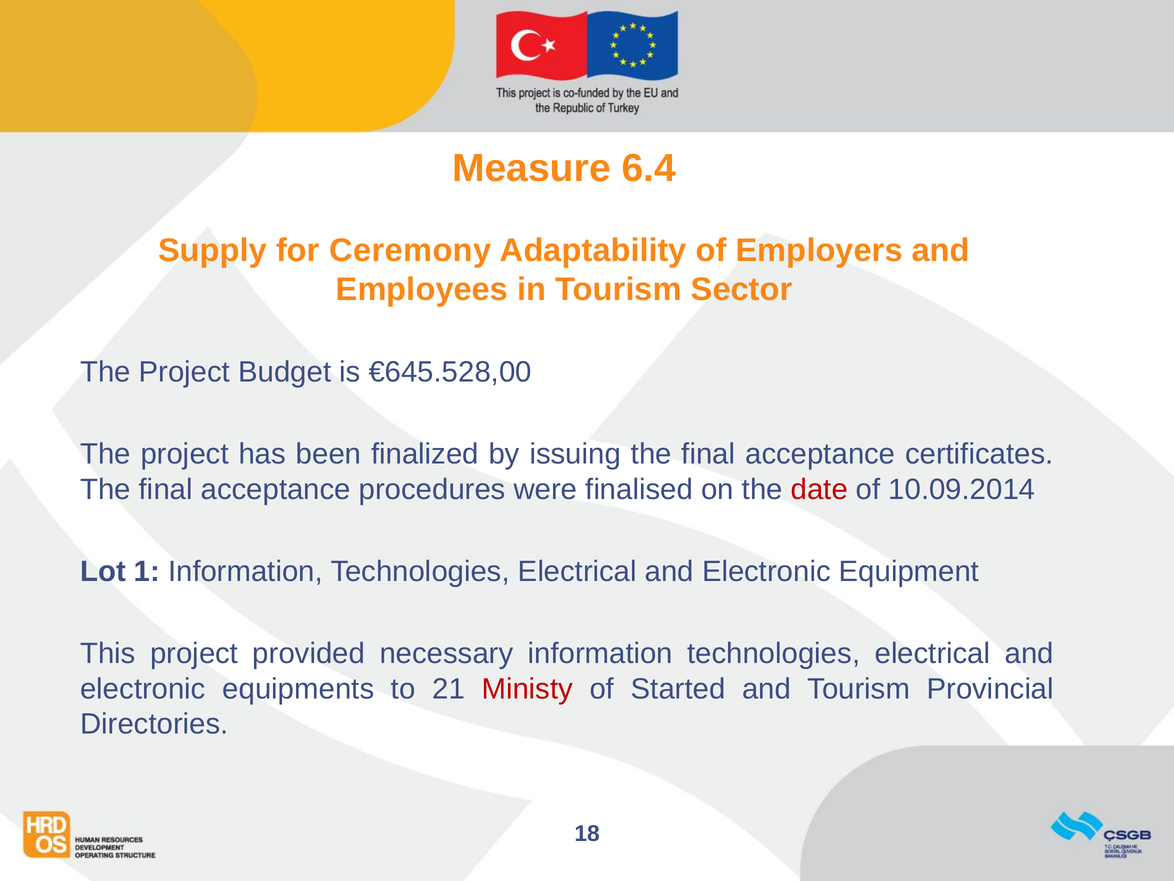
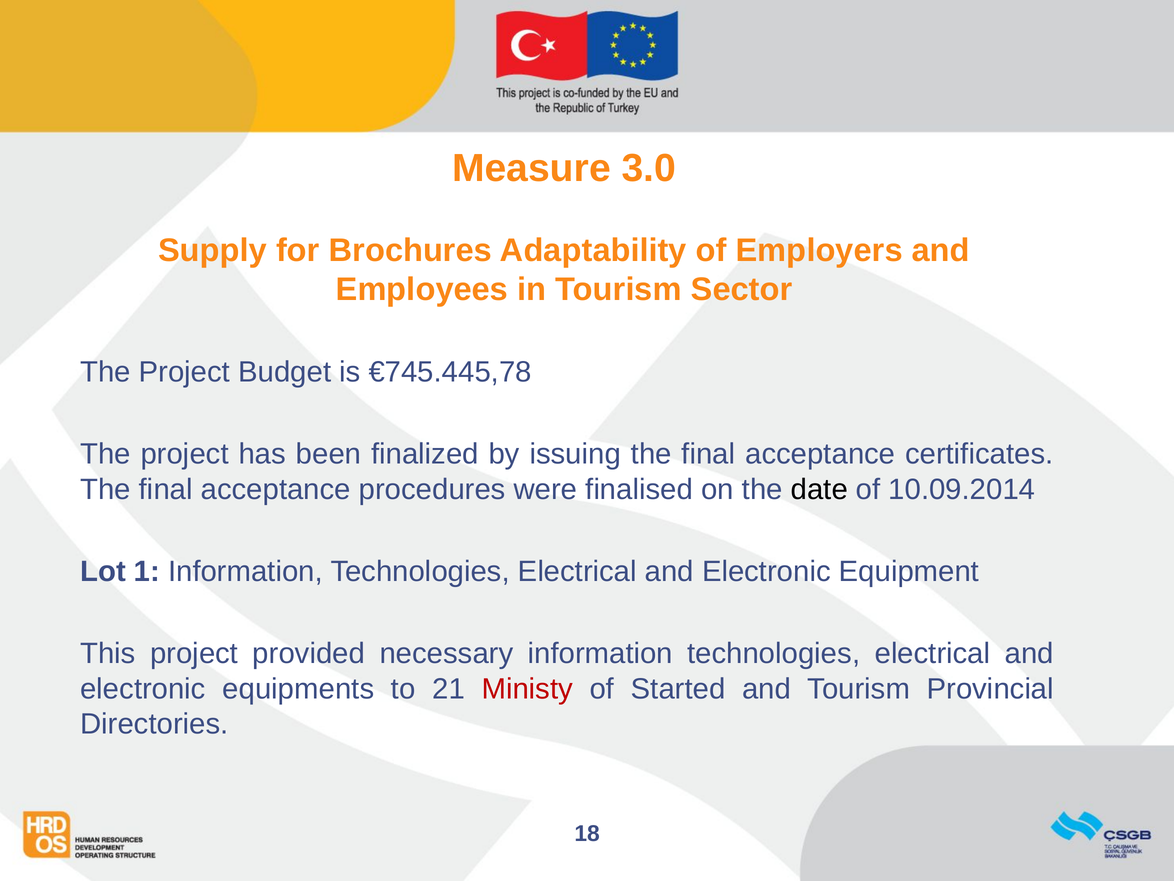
6.4: 6.4 -> 3.0 (649, 168)
Ceremony: Ceremony -> Brochures (410, 250)
€645.528,00: €645.528,00 -> €745.445,78 (450, 372)
date colour: red -> black (819, 489)
